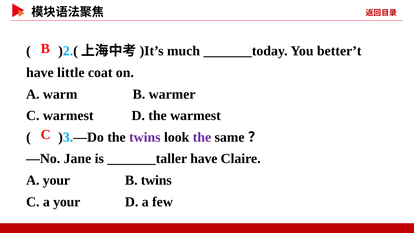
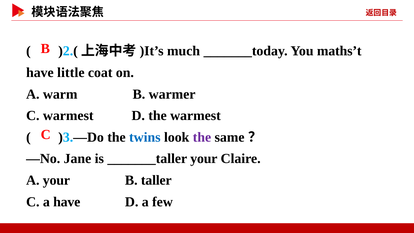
better’t: better’t -> maths’t (339, 51)
twins colour: purple -> blue (145, 137)
_______taller have: have -> your (204, 159)
B twins: twins -> taller (156, 180)
C a your: your -> have (67, 202)
